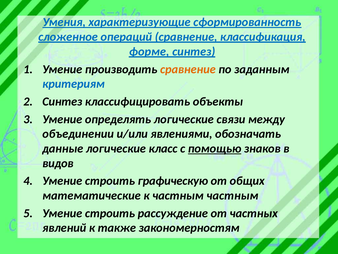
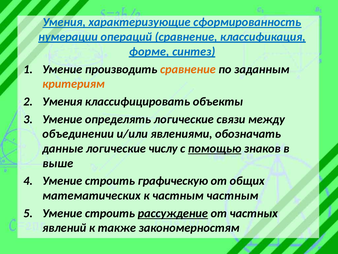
сложенное: сложенное -> нумерации (68, 37)
критериям colour: blue -> orange (74, 84)
Синтез: Синтез -> Умения (62, 101)
класс: класс -> числу (163, 148)
видов: видов -> выше (58, 163)
математические: математические -> математических (92, 195)
рассуждение underline: none -> present (173, 213)
